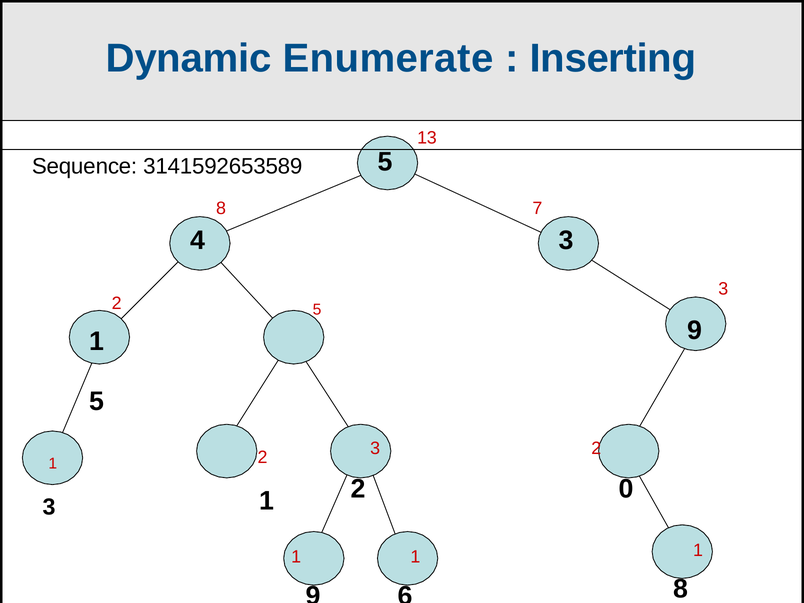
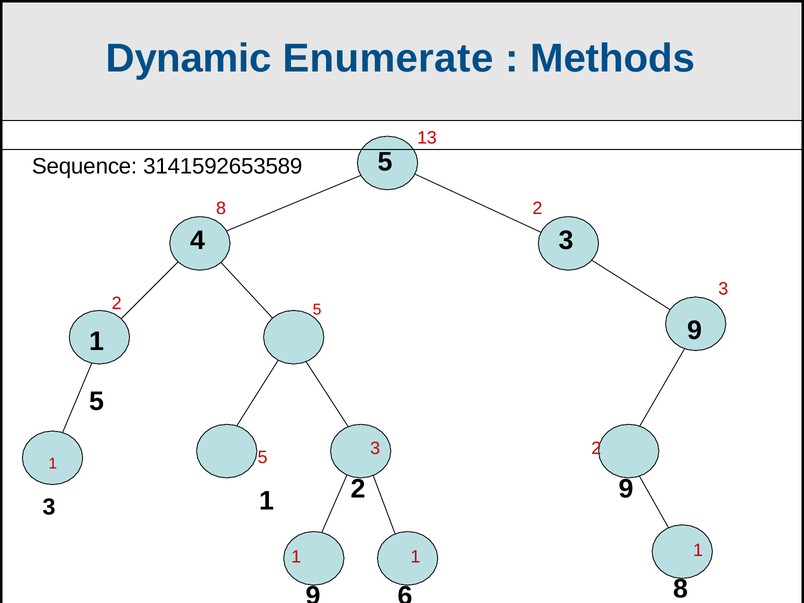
Inserting: Inserting -> Methods (613, 59)
8 7: 7 -> 2 (537, 208)
2: 2 -> 5 (262, 457)
2 0: 0 -> 9 (626, 489)
